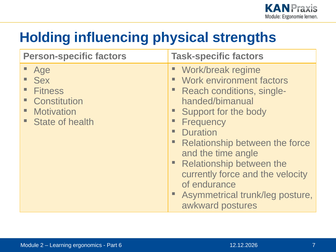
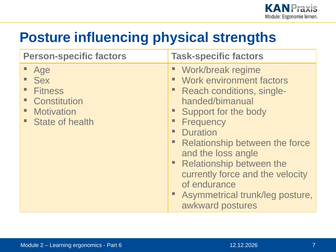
Holding: Holding -> Posture (45, 37)
time: time -> loss (224, 153)
